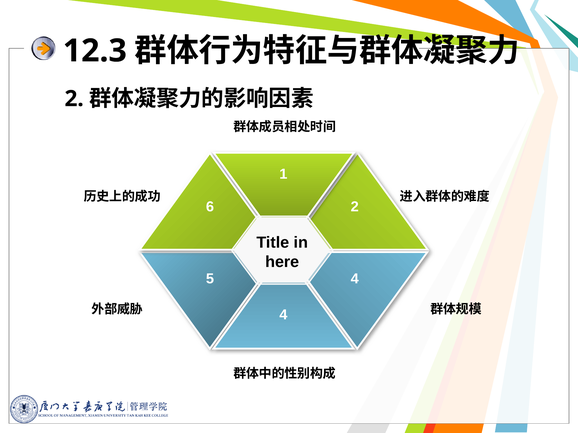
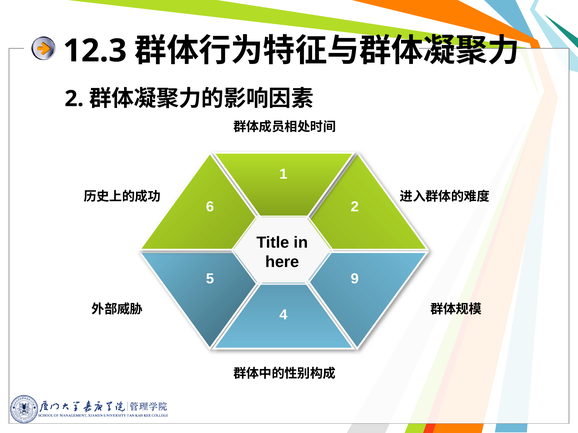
5 4: 4 -> 9 (355, 279)
